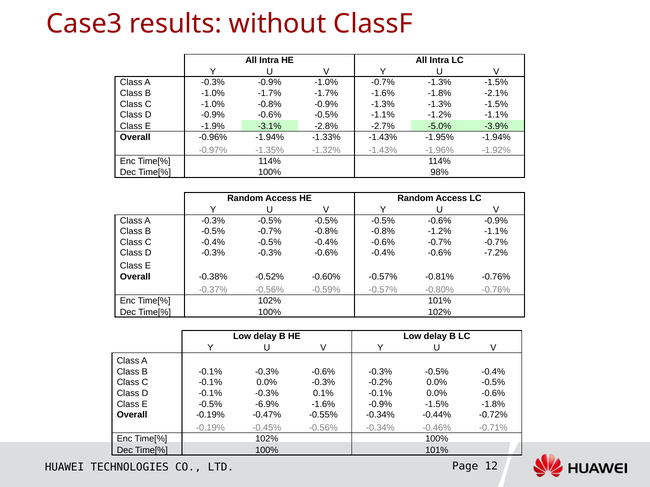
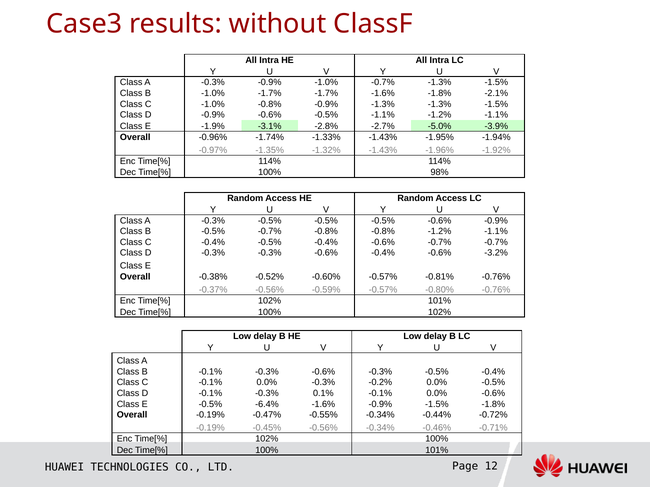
-0.96% -1.94%: -1.94% -> -1.74% (270, 137)
-7.2%: -7.2% -> -3.2% (496, 253)
-6.9%: -6.9% -> -6.4% (267, 404)
